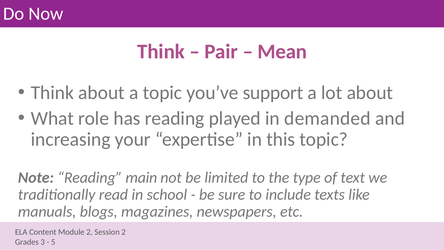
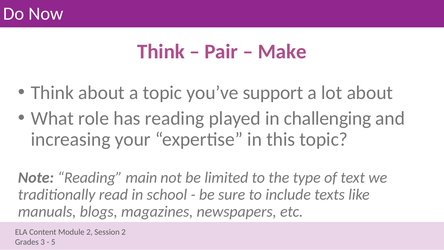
Mean: Mean -> Make (282, 52)
demanded: demanded -> challenging (328, 118)
